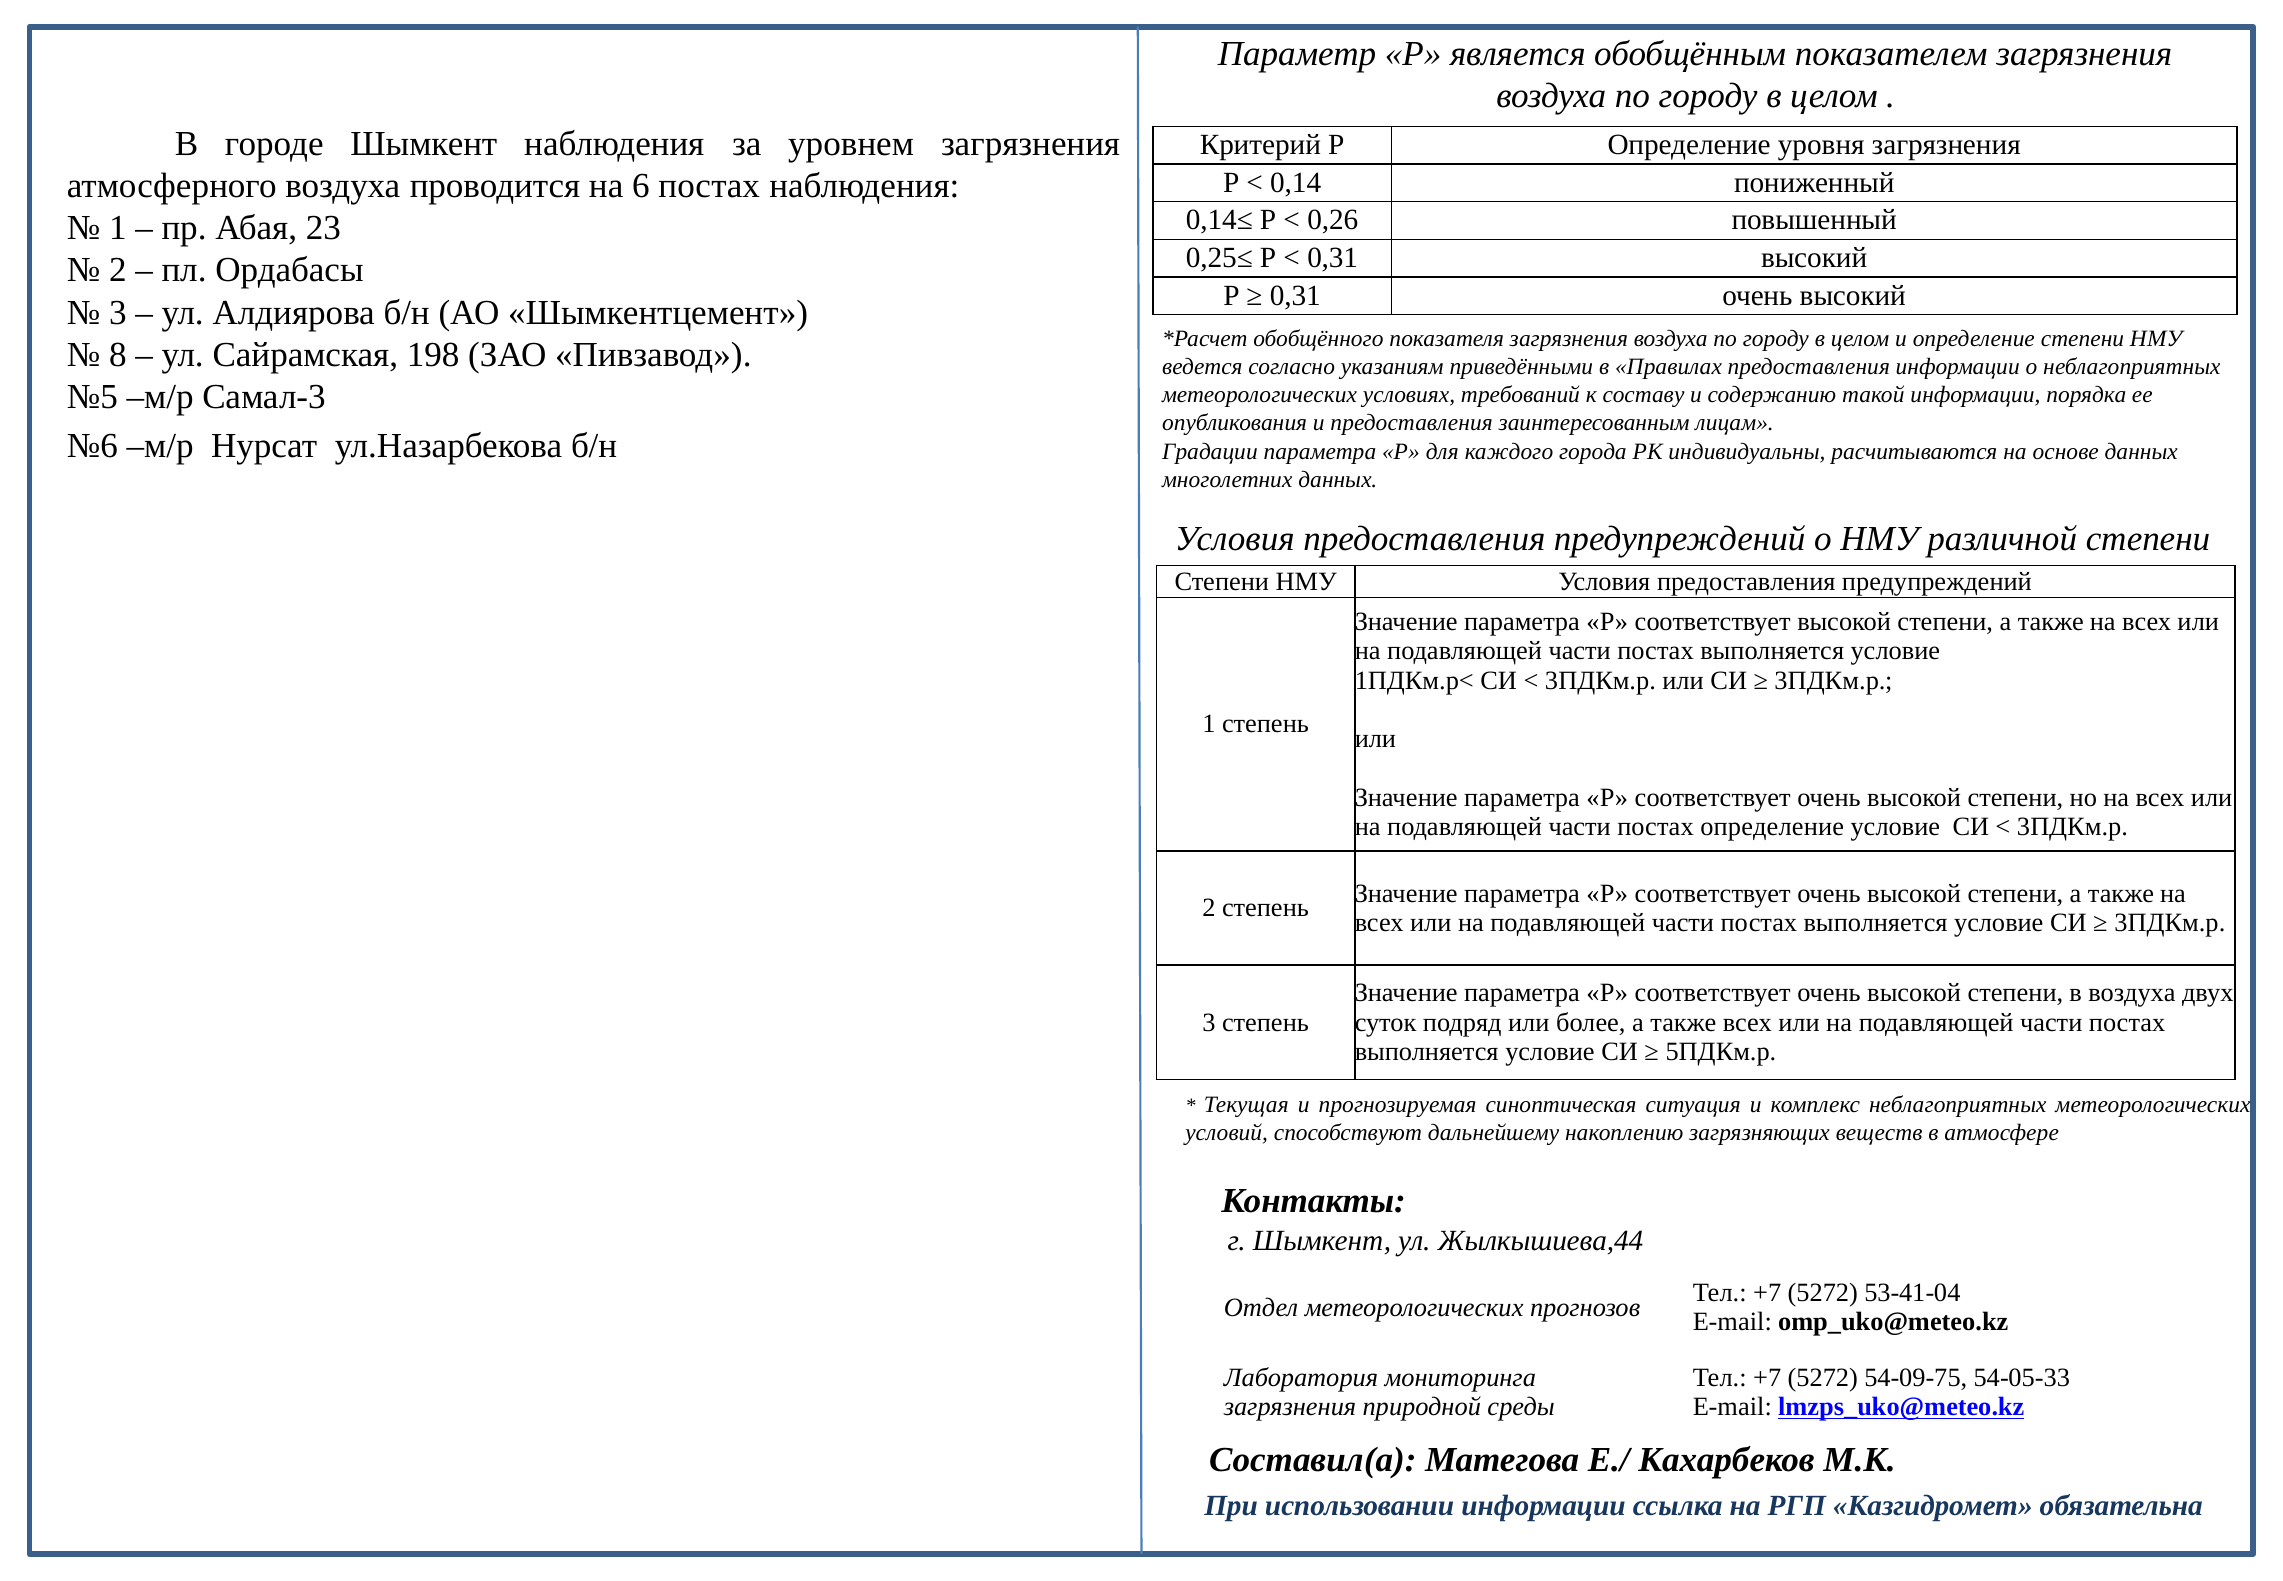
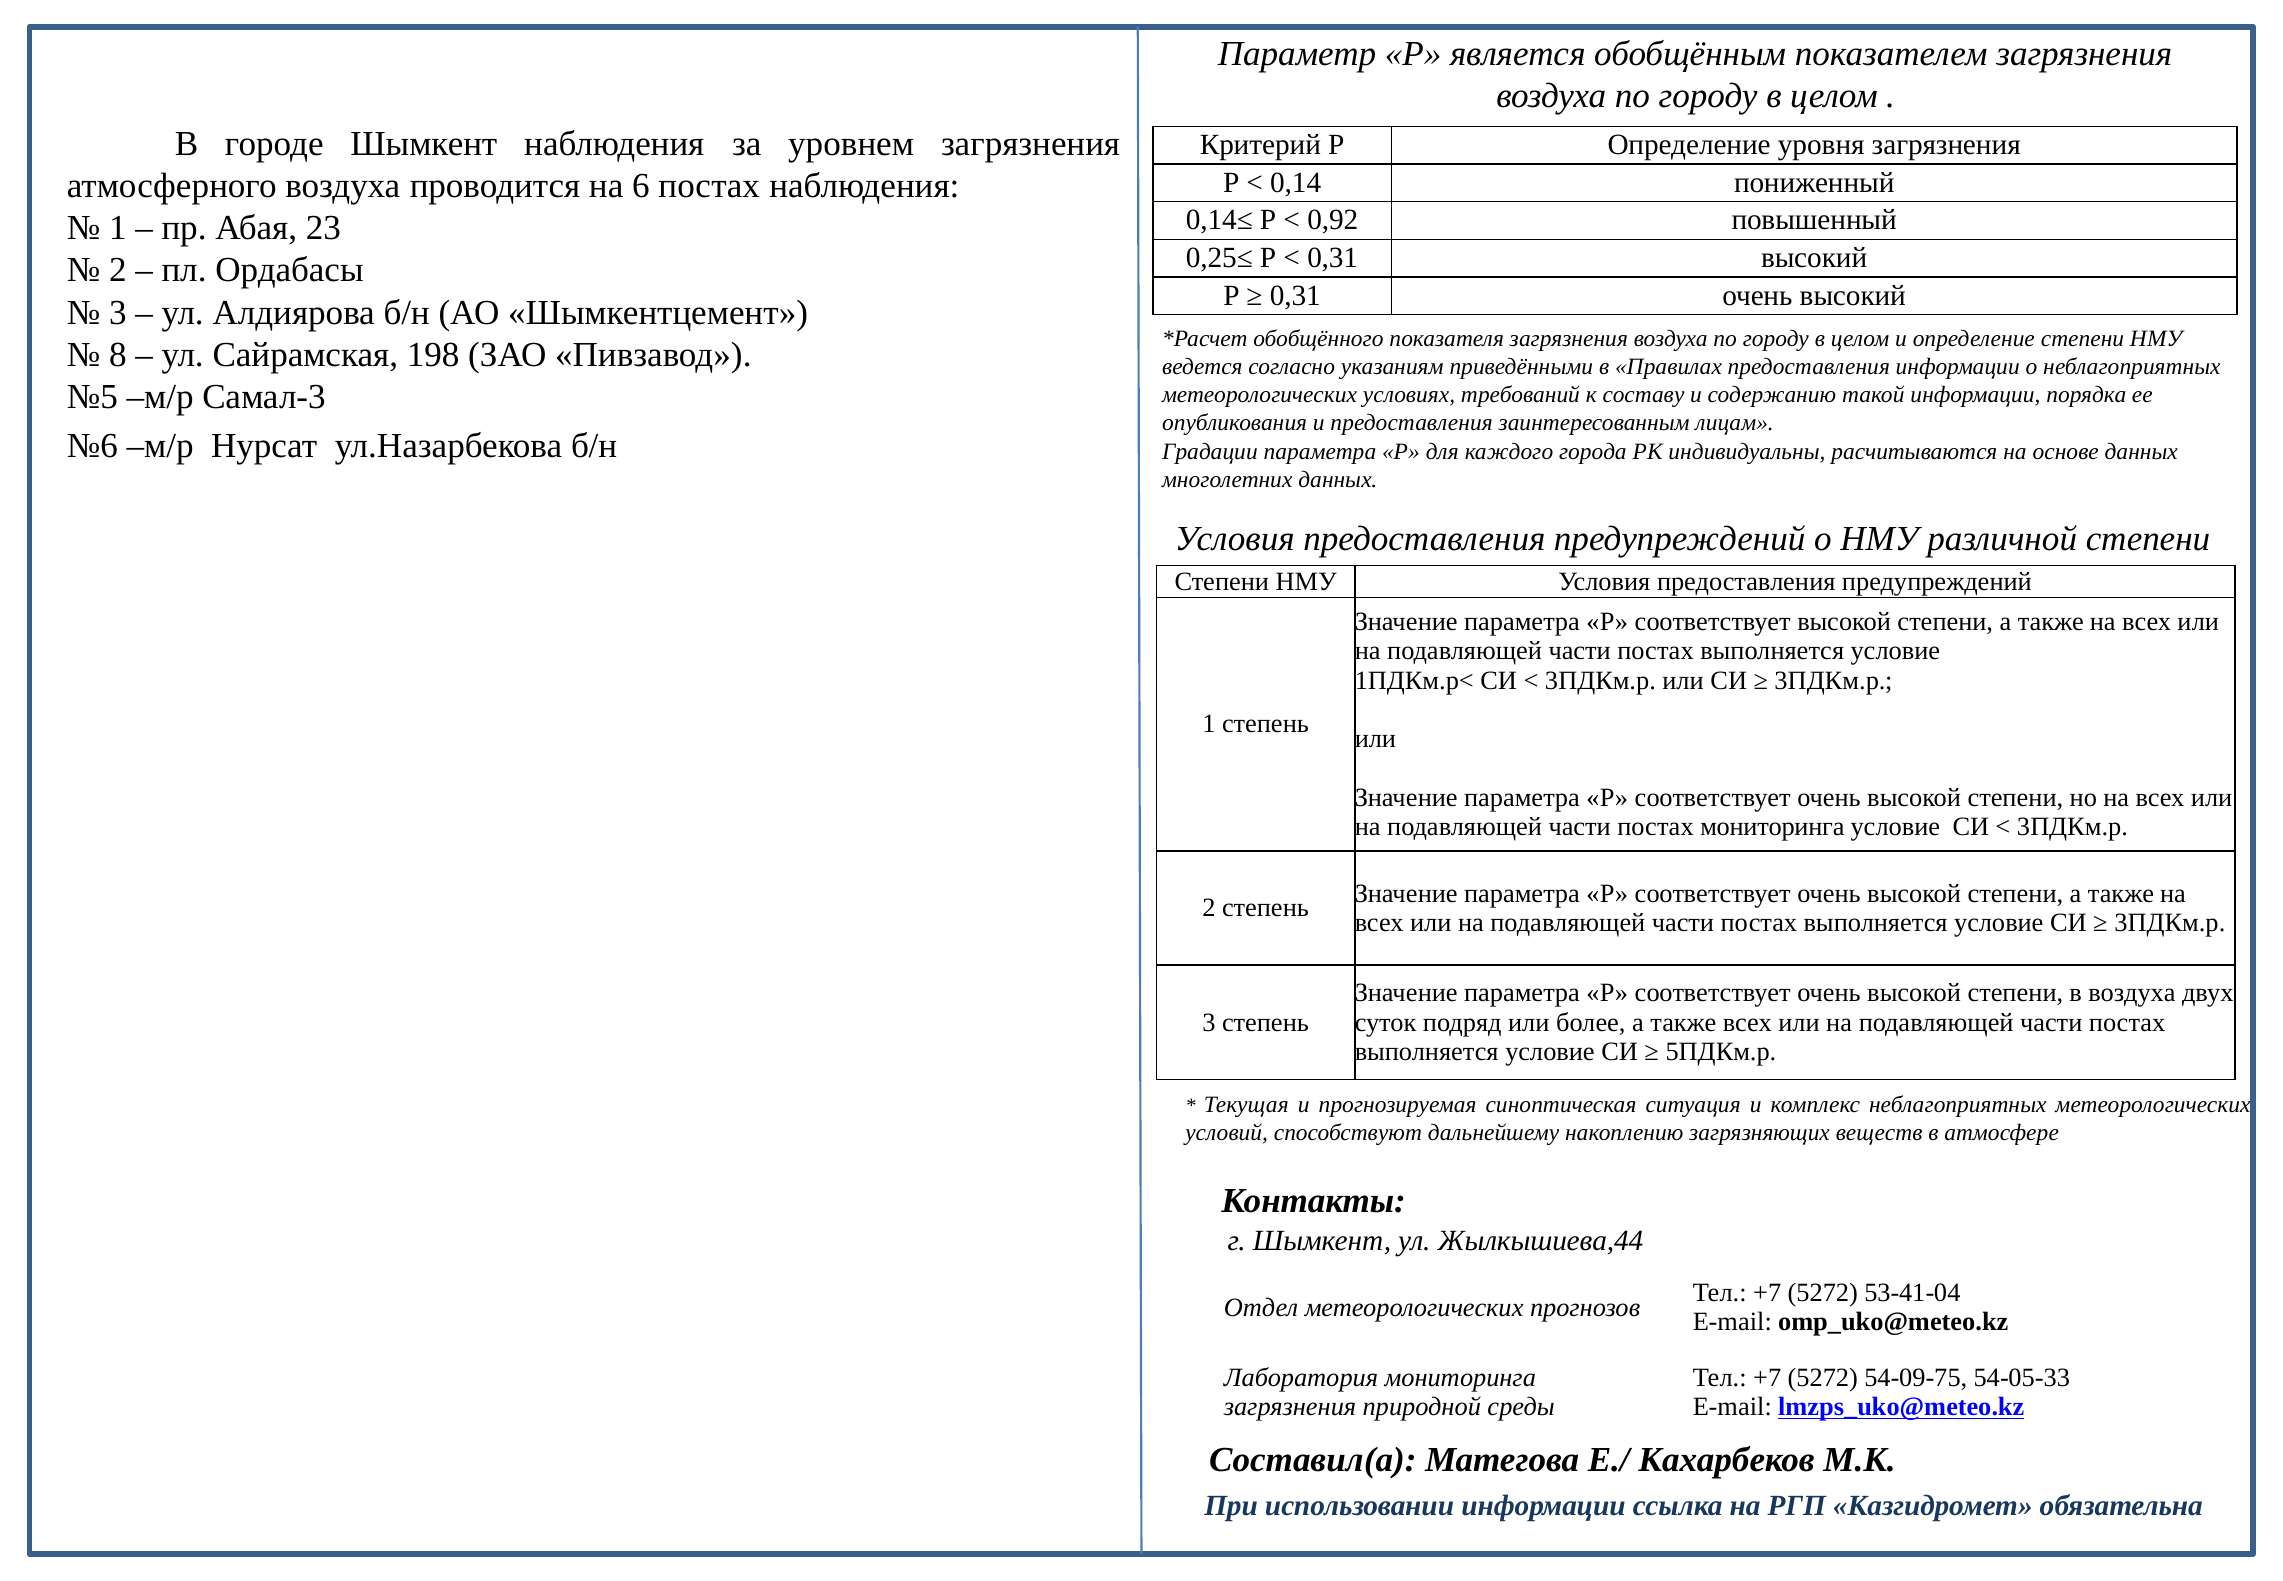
0,26: 0,26 -> 0,92 (1333, 220)
постах определение: определение -> мониторинга (1772, 826)
